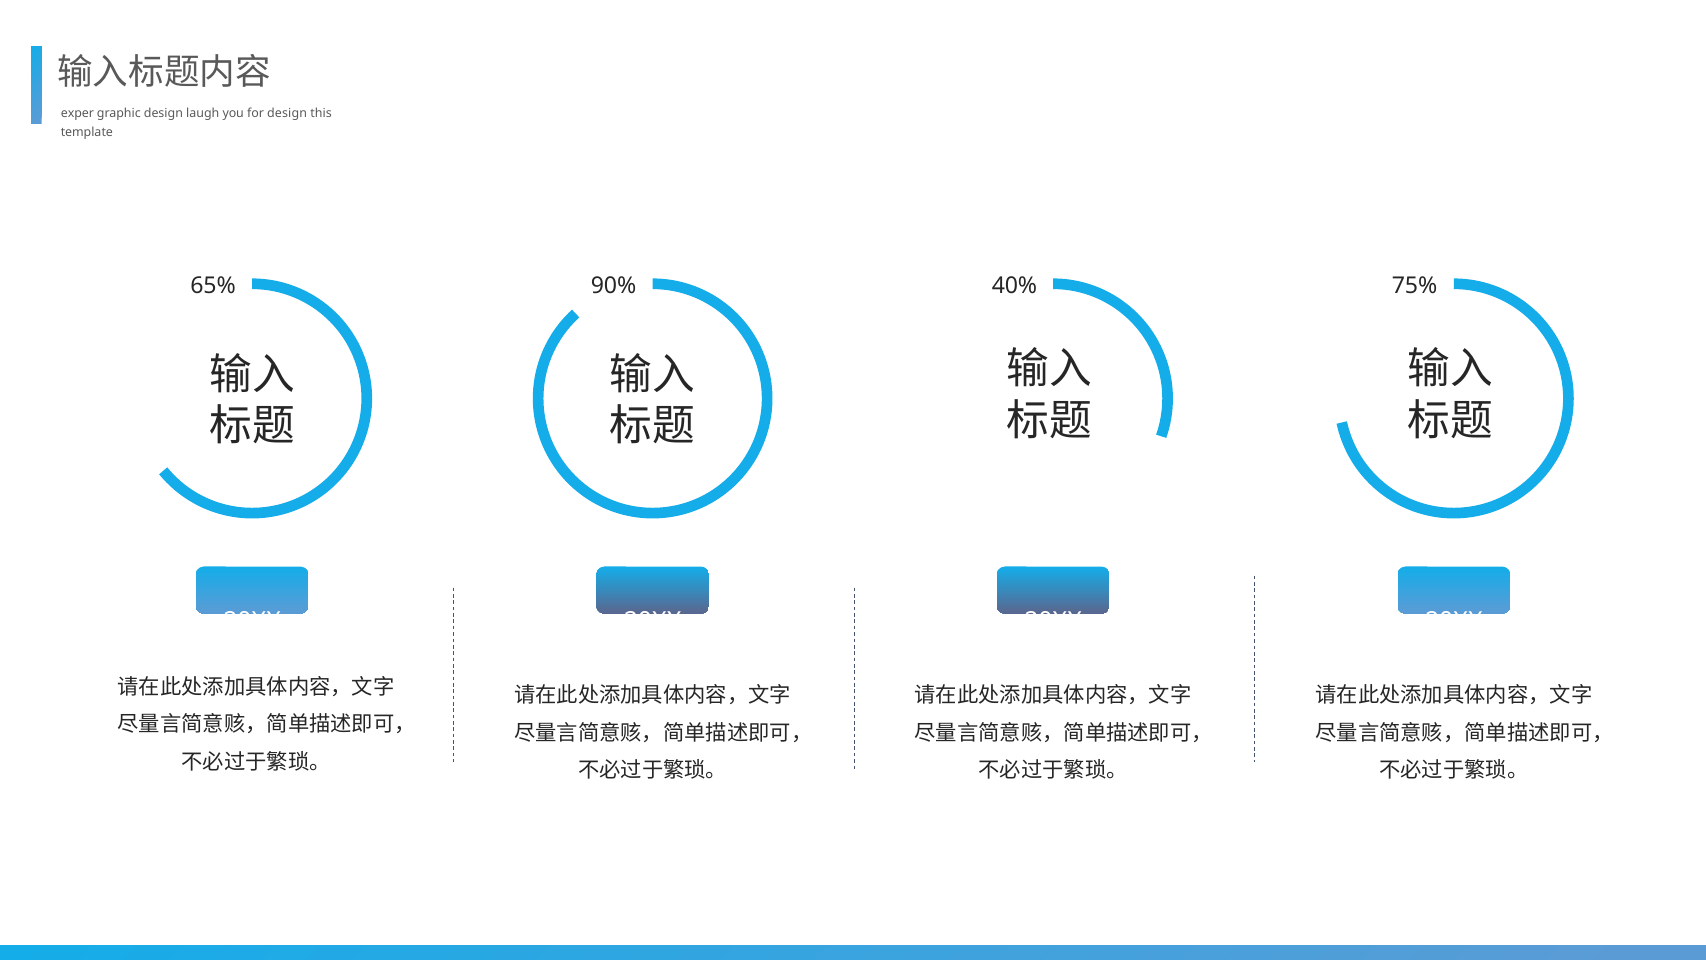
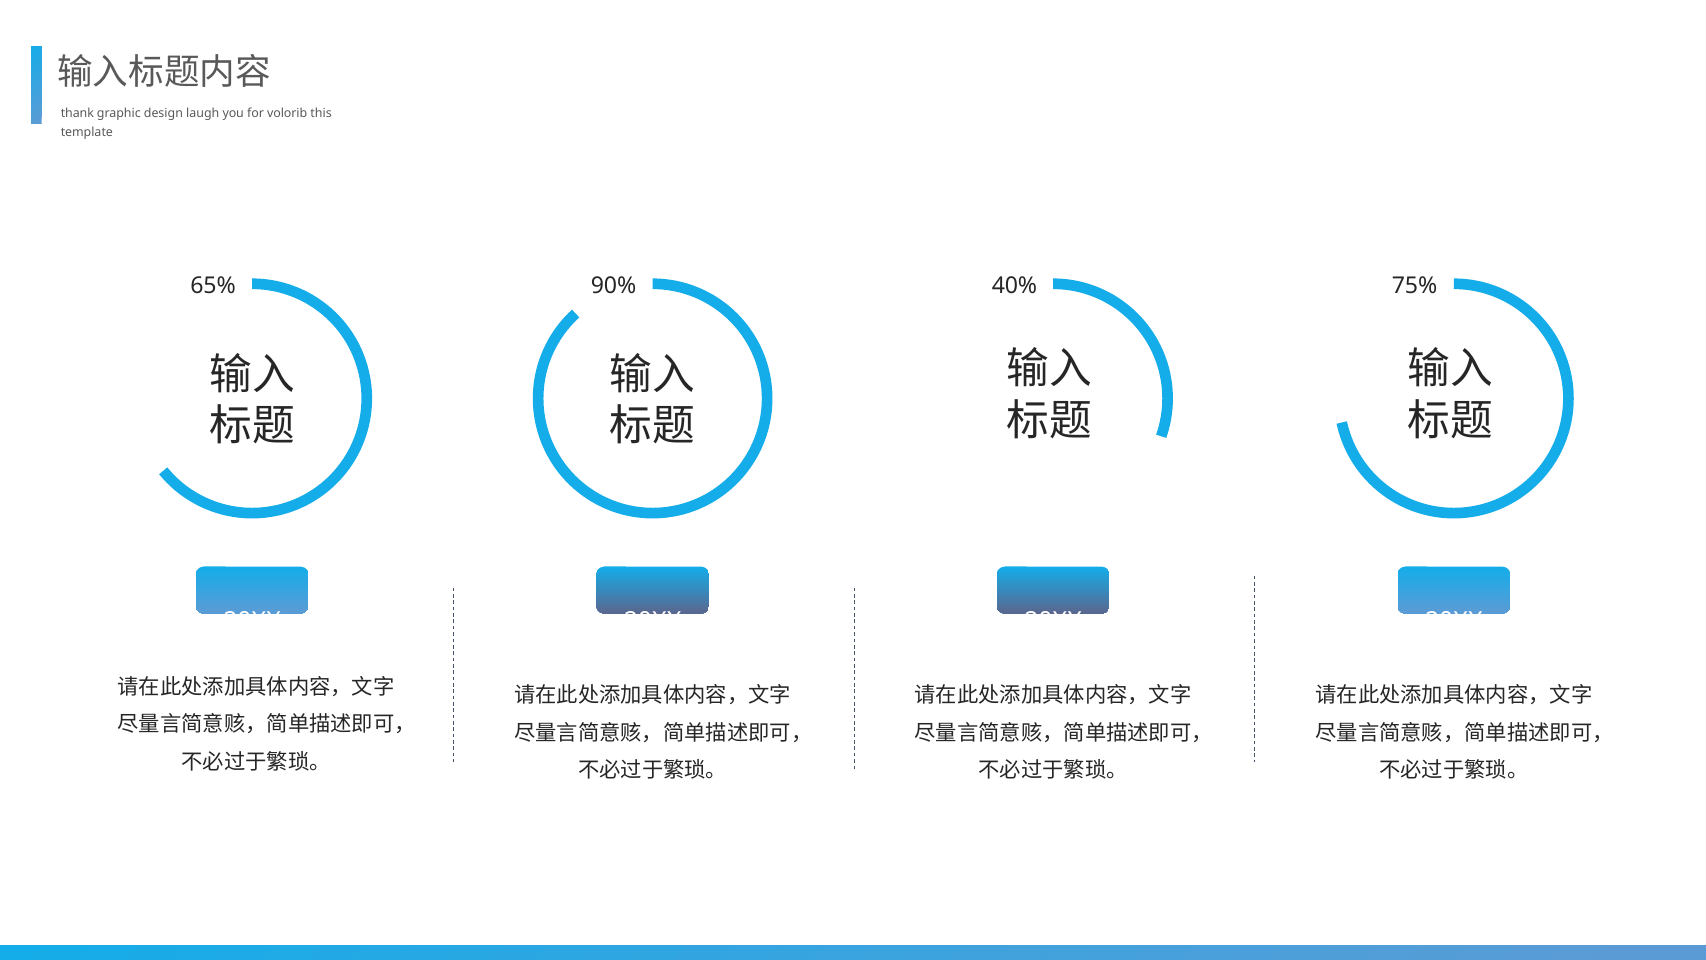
exper: exper -> thank (77, 113)
for design: design -> volorib (287, 113)
